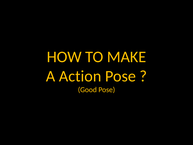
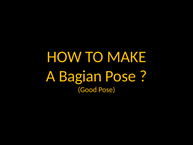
Action: Action -> Bagian (80, 76)
